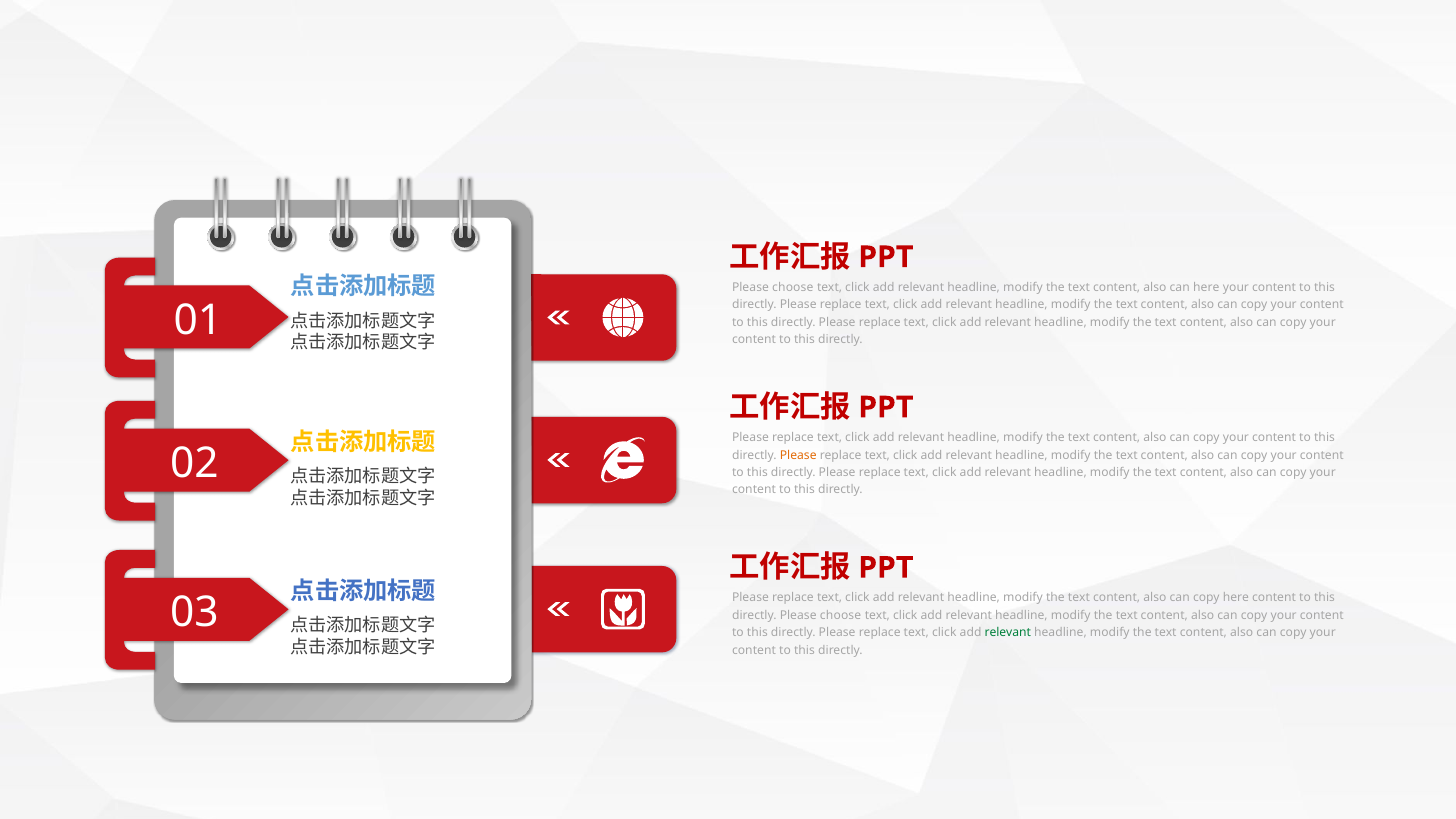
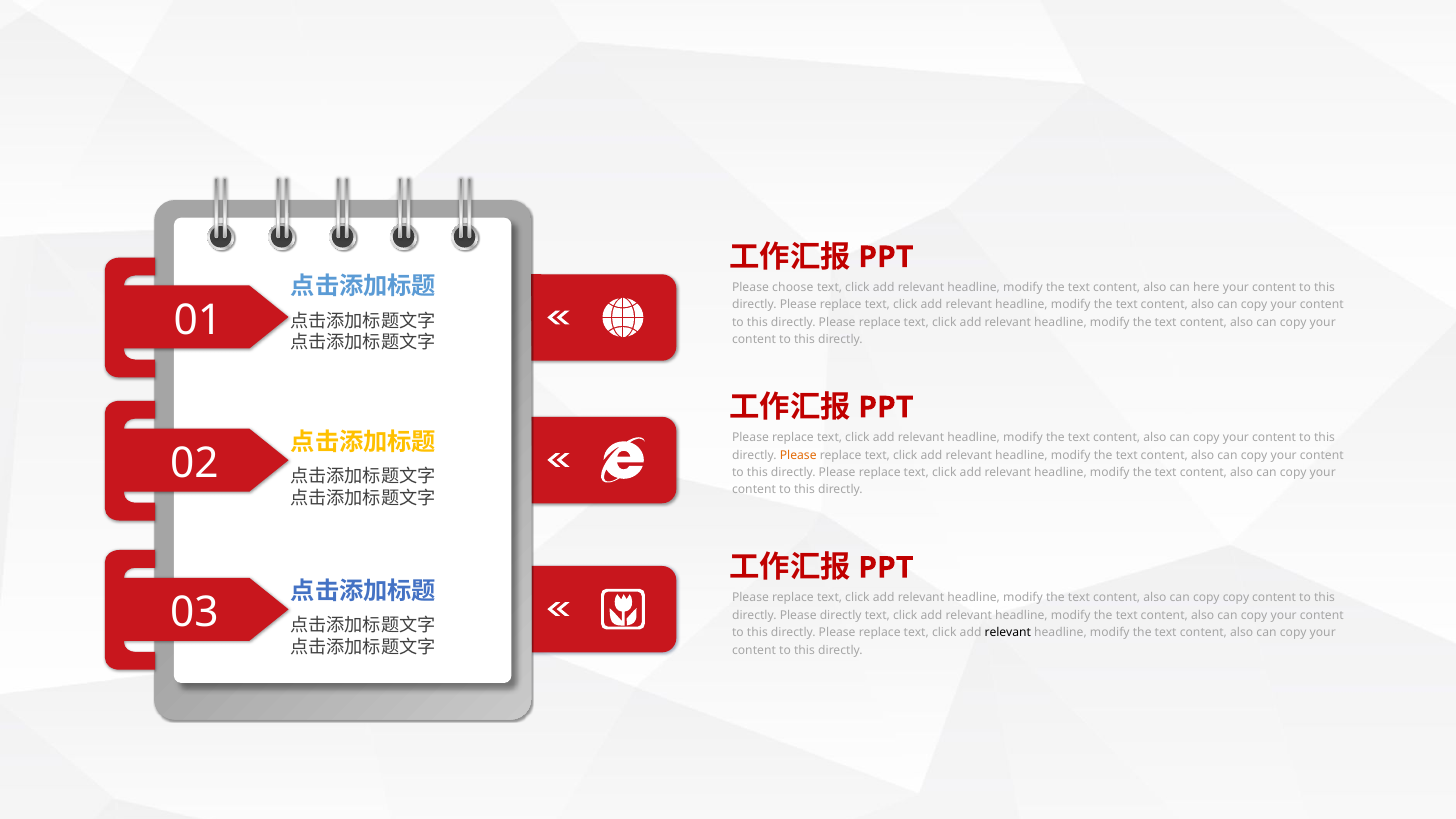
copy here: here -> copy (1236, 598)
directly Please choose: choose -> directly (841, 615)
relevant colour: green -> black (1008, 633)
